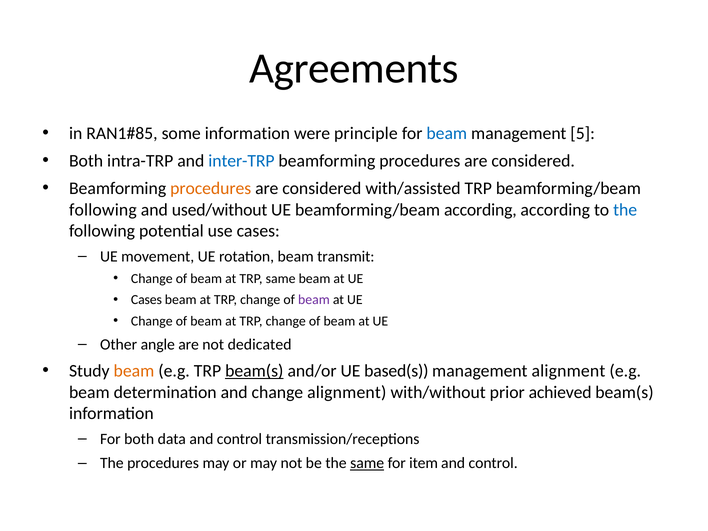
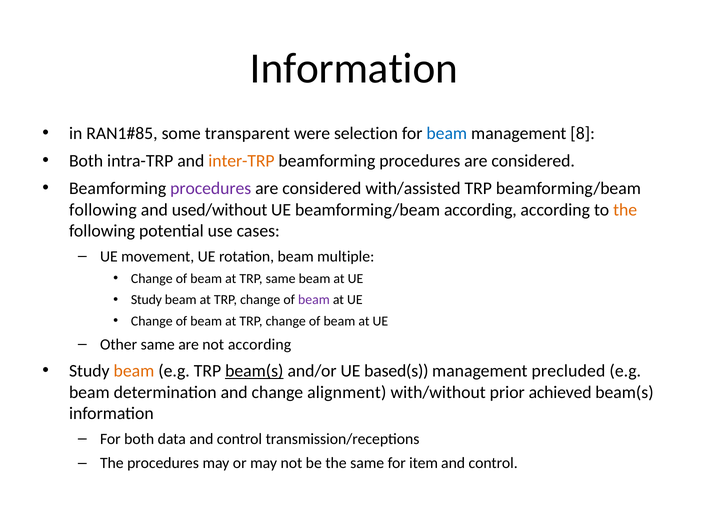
Agreements: Agreements -> Information (354, 69)
some information: information -> transparent (247, 133)
principle: principle -> selection (366, 133)
5: 5 -> 8 (583, 133)
inter-TRP colour: blue -> orange (241, 161)
procedures colour: orange -> purple (211, 188)
the colour: blue -> orange (625, 210)
transmit: transmit -> multiple (346, 256)
Cases: Cases -> Study (146, 300)
Other angle: angle -> same (158, 344)
not dedicated: dedicated -> according (260, 344)
management alignment: alignment -> precluded (568, 371)
same underline: present -> none (367, 463)
